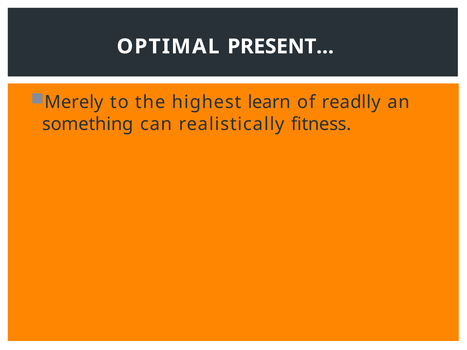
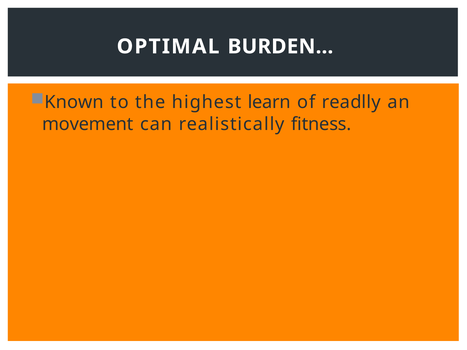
PRESENT…: PRESENT… -> BURDEN… (280, 47)
Merely: Merely -> Known (74, 102)
something: something -> movement (88, 124)
